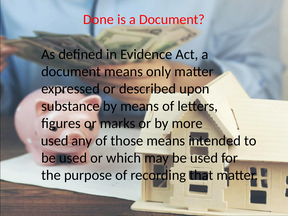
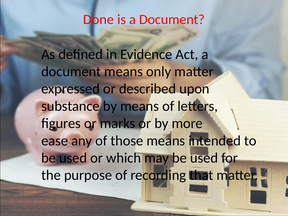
used: used -> ease (55, 141)
